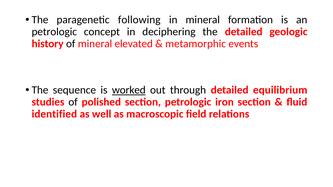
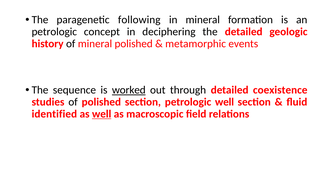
mineral elevated: elevated -> polished (134, 44)
equilibrium: equilibrium -> coexistence (280, 90)
petrologic iron: iron -> well (225, 102)
well underline: none -> present (102, 114)
